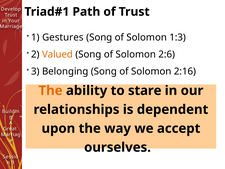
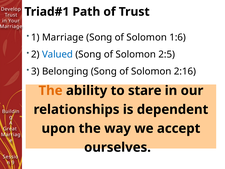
1 Gestures: Gestures -> Marriage (63, 37)
1:3: 1:3 -> 1:6 (178, 37)
Valued colour: orange -> blue (57, 54)
2:6: 2:6 -> 2:5 (167, 54)
